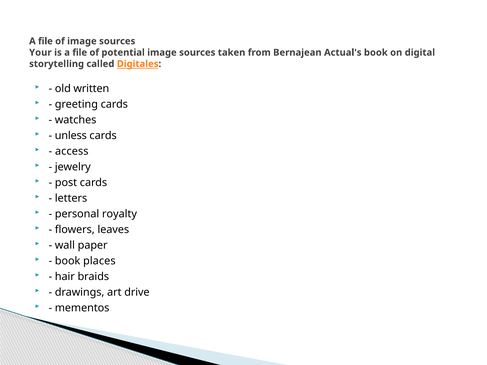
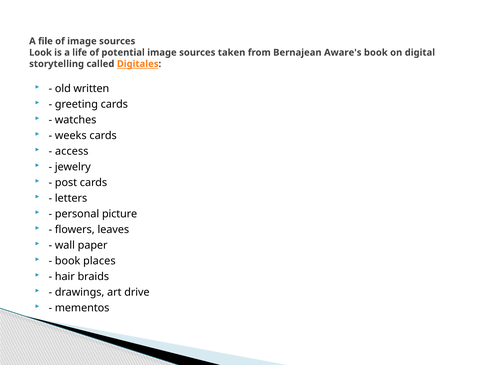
Your: Your -> Look (40, 53)
is a file: file -> life (80, 53)
Actual's: Actual's -> Aware's (343, 53)
unless: unless -> weeks (71, 136)
royalty: royalty -> picture (120, 214)
